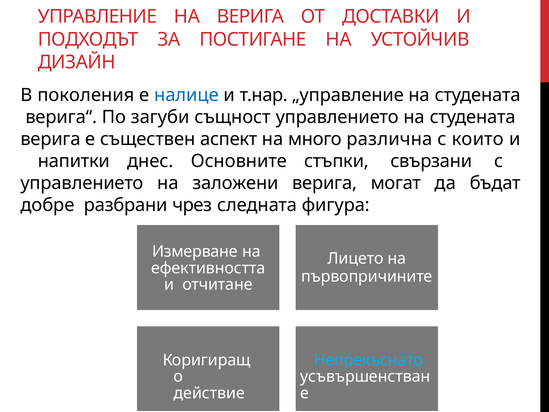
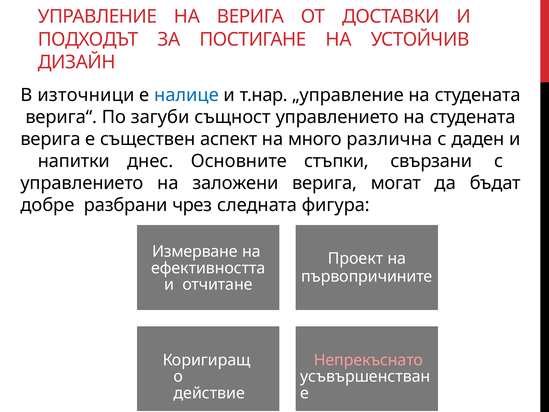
поколения: поколения -> източници (86, 95)
които: които -> даден (478, 139)
Лицето: Лицето -> Проект (356, 258)
Непрекъснато colour: light blue -> pink (368, 360)
